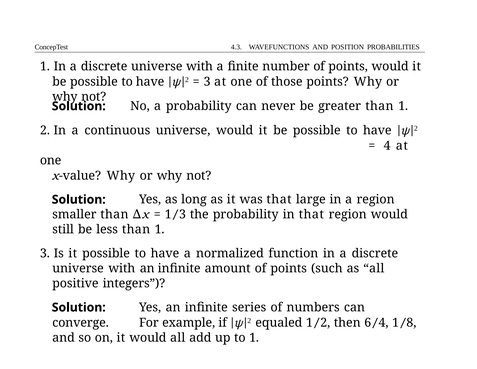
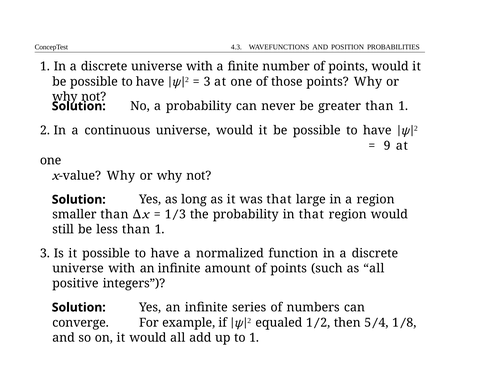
4: 4 -> 9 (387, 146)
6: 6 -> 5 (368, 322)
